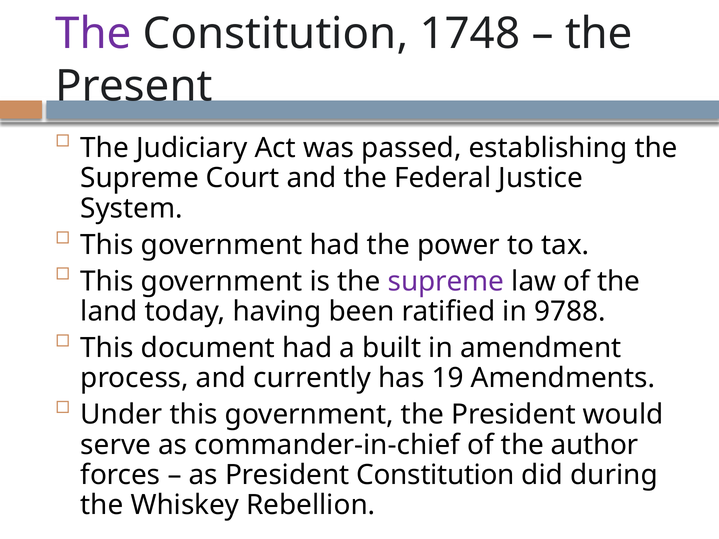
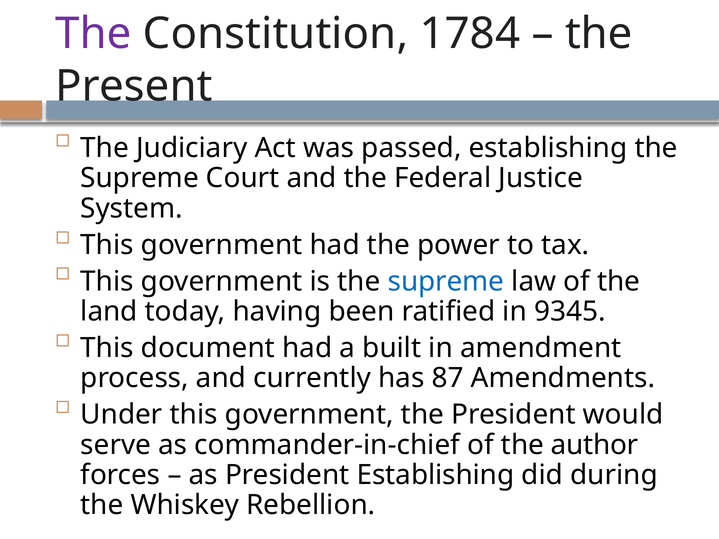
1748: 1748 -> 1784 (470, 34)
supreme colour: purple -> blue (446, 281)
9788: 9788 -> 9345 (570, 312)
19: 19 -> 87 (448, 378)
President Constitution: Constitution -> Establishing (435, 475)
